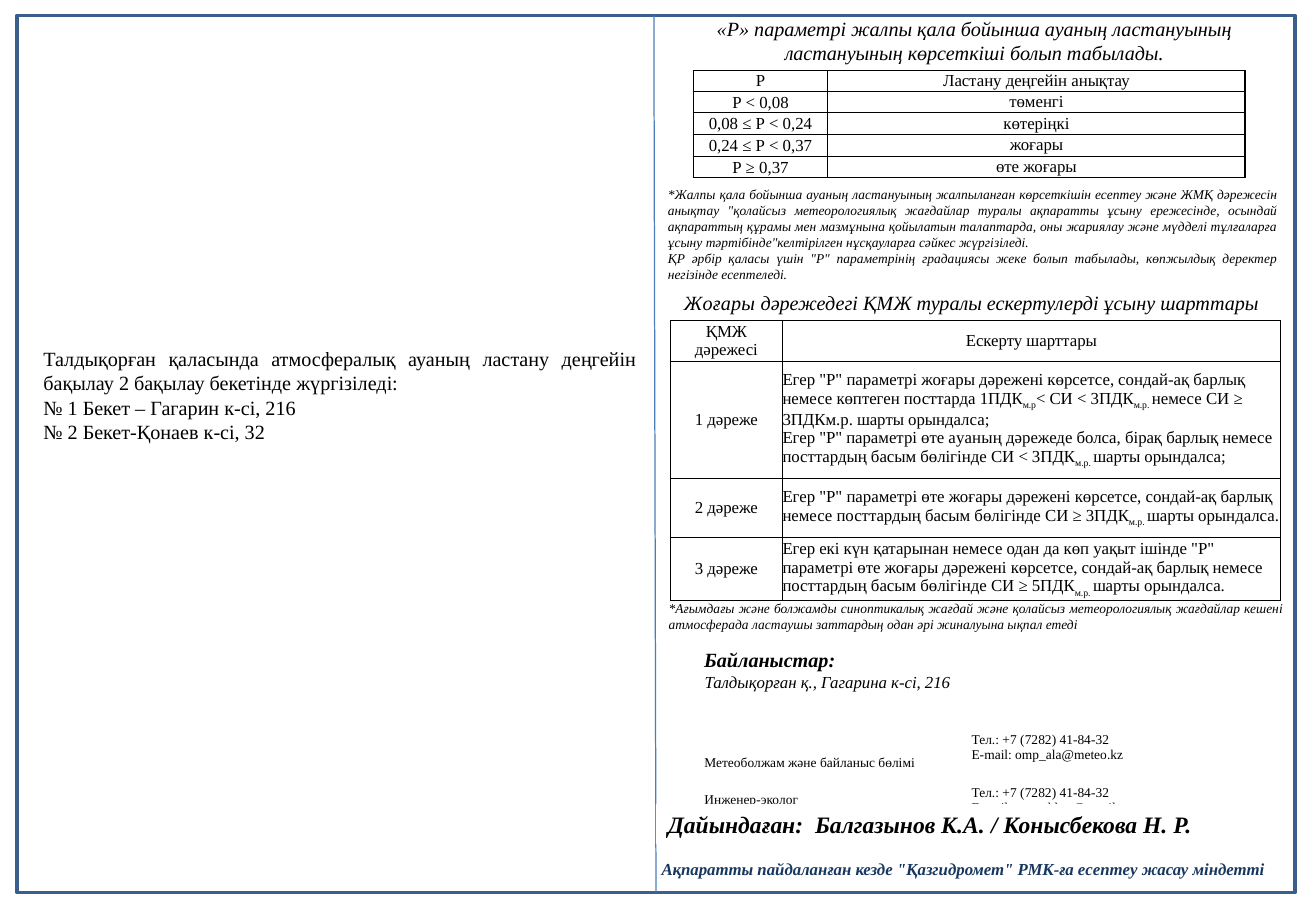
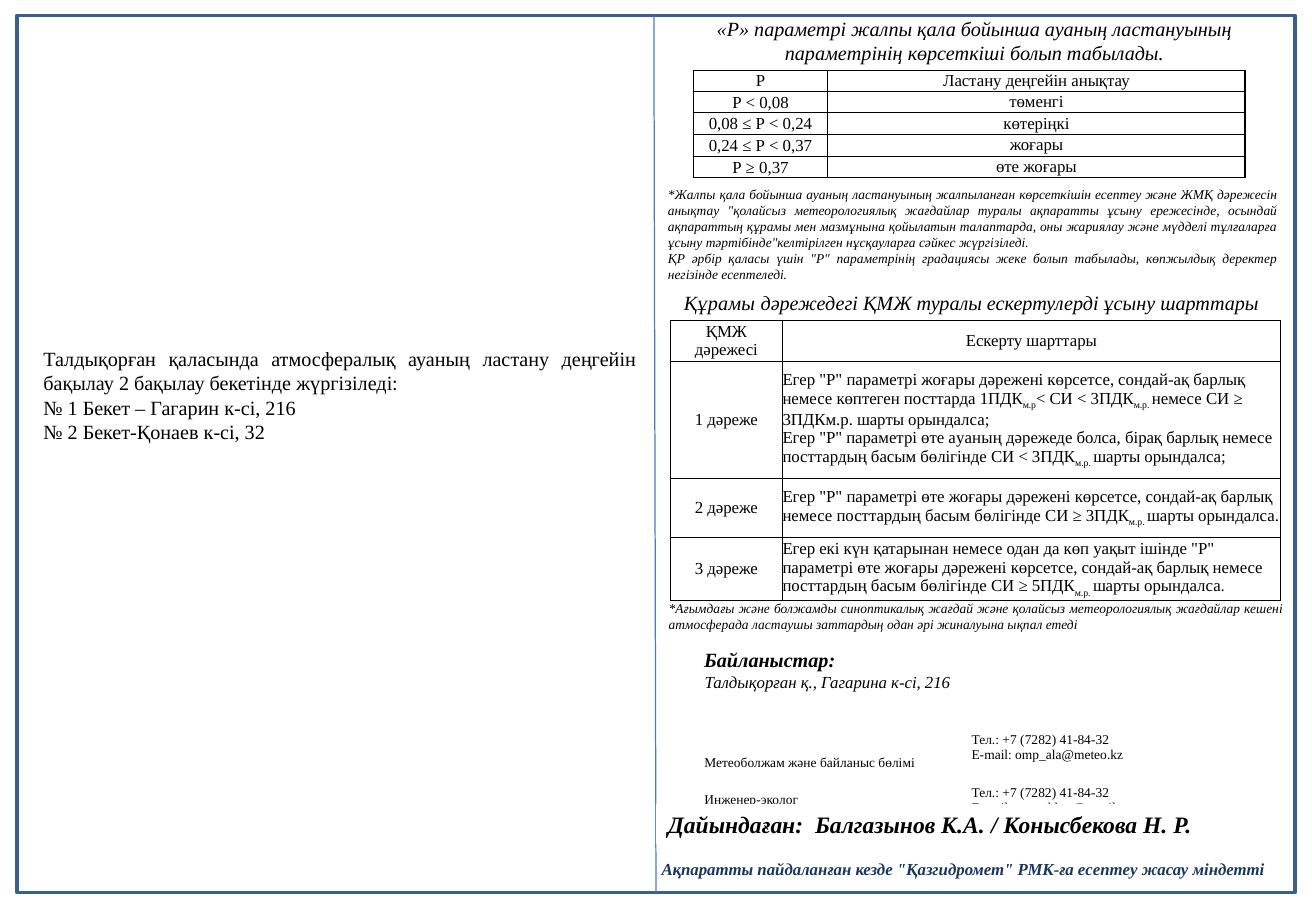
ластануының: ластануының -> параметрінің (844, 54)
Жоғары: Жоғары -> Құрамы (719, 304)
